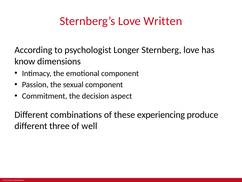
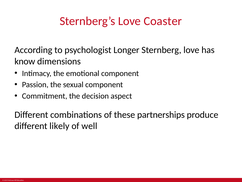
Written: Written -> Coaster (163, 21)
experiencing: experiencing -> partnerships (161, 114)
three: three -> likely (59, 126)
